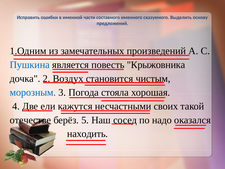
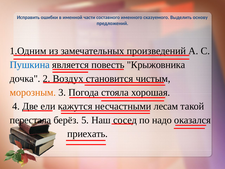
морозным colour: blue -> orange (33, 92)
своих: своих -> лесам (166, 106)
отечестве: отечестве -> перестала (30, 120)
находить: находить -> приехать (88, 134)
